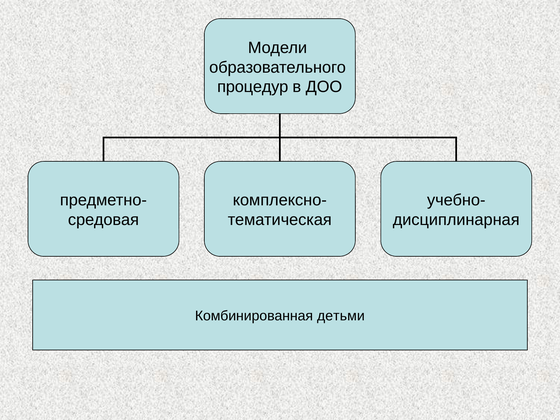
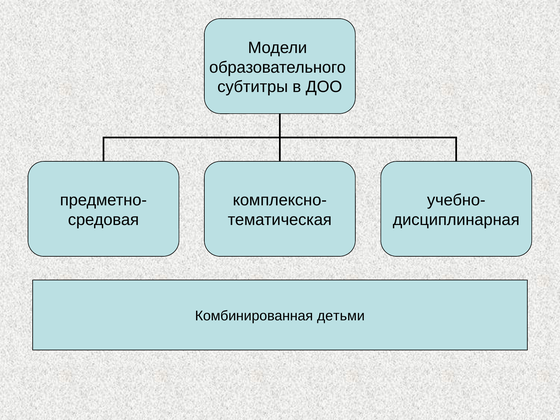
процедур: процедур -> субтитры (253, 87)
